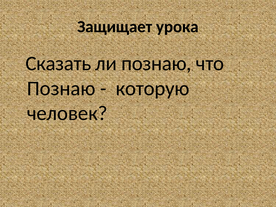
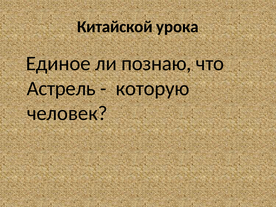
Защищает: Защищает -> Китайской (115, 27)
Сказать: Сказать -> Единое (58, 64)
Познаю: Познаю -> Астрель (61, 88)
